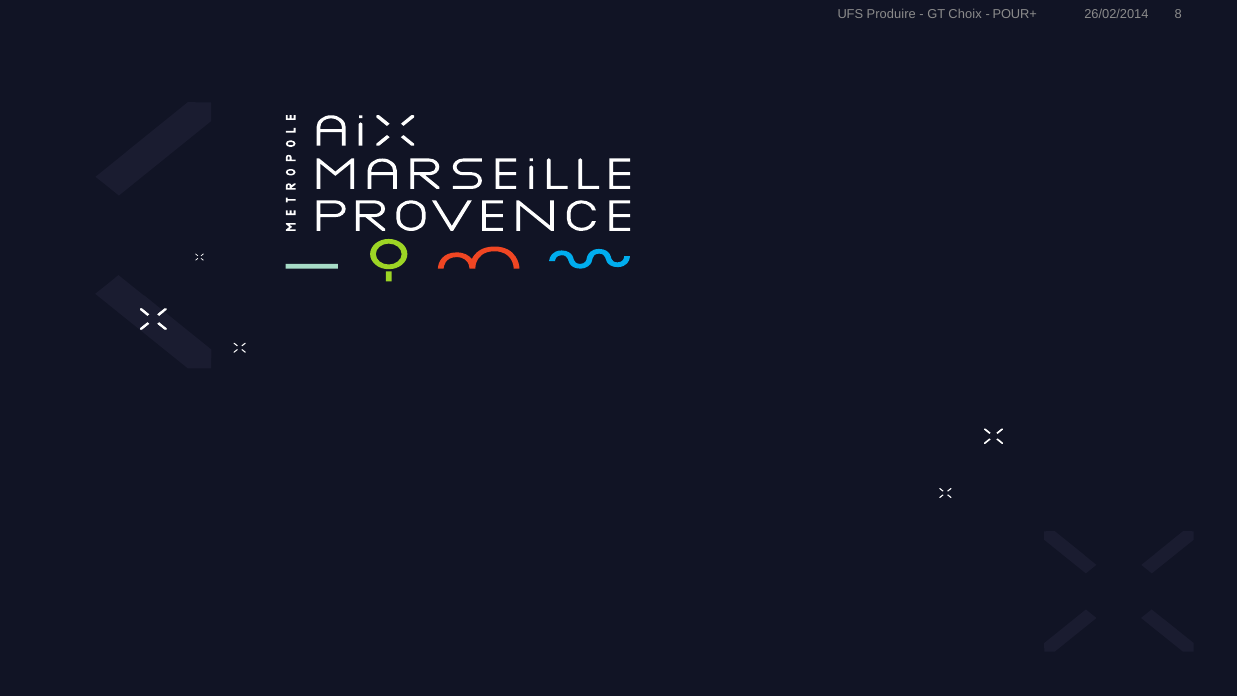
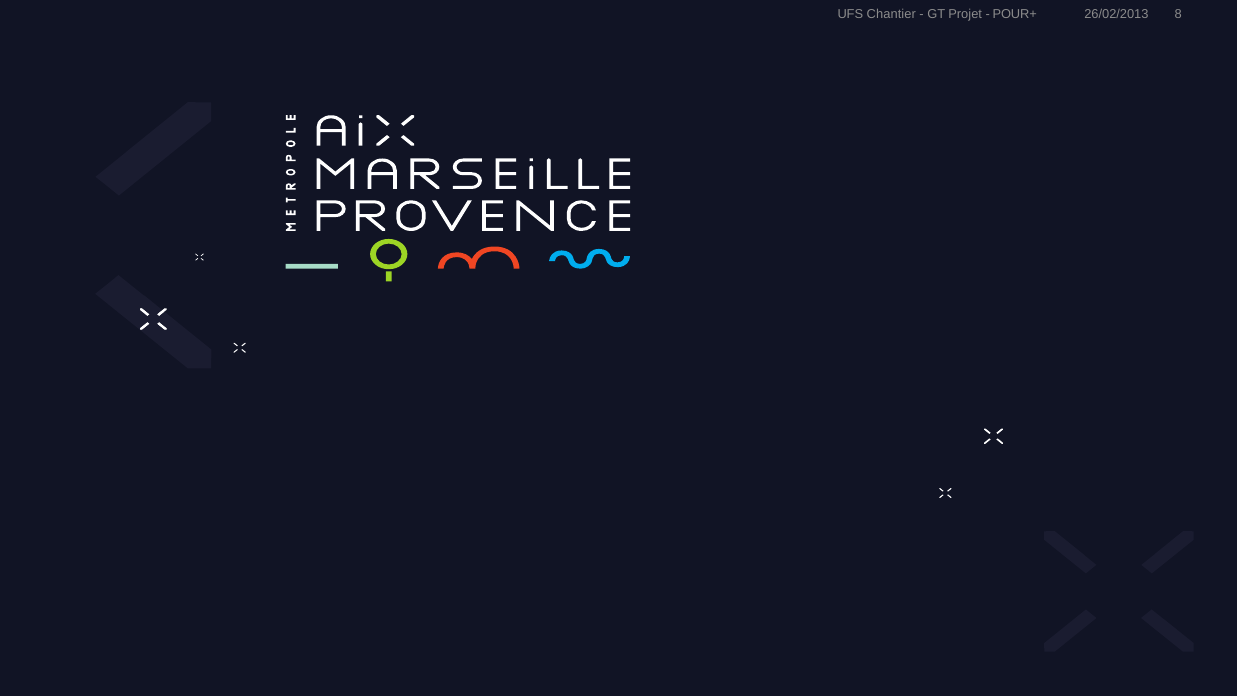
Produire: Produire -> Chantier (891, 14)
Choix: Choix -> Projet (965, 14)
26/02/2014: 26/02/2014 -> 26/02/2013 (1116, 14)
